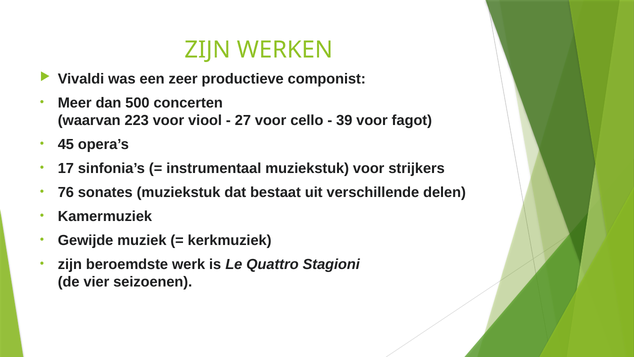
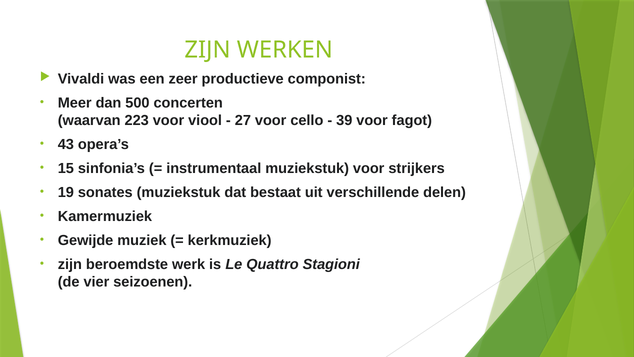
45: 45 -> 43 (66, 144)
17: 17 -> 15 (66, 168)
76: 76 -> 19 (66, 192)
